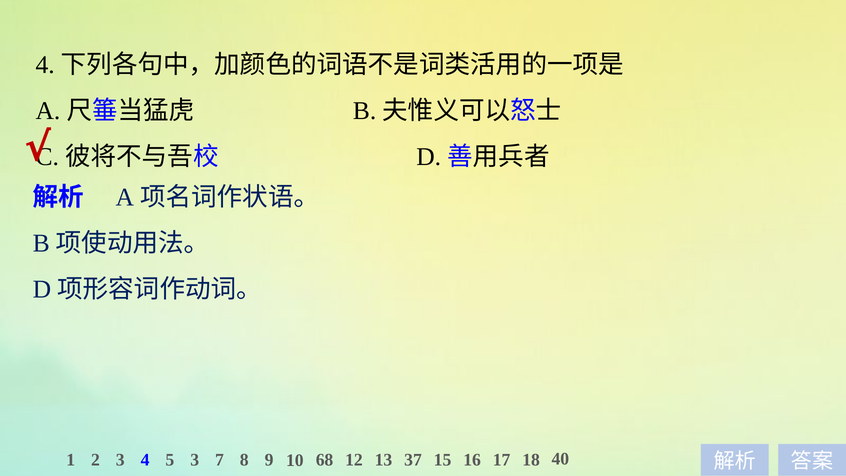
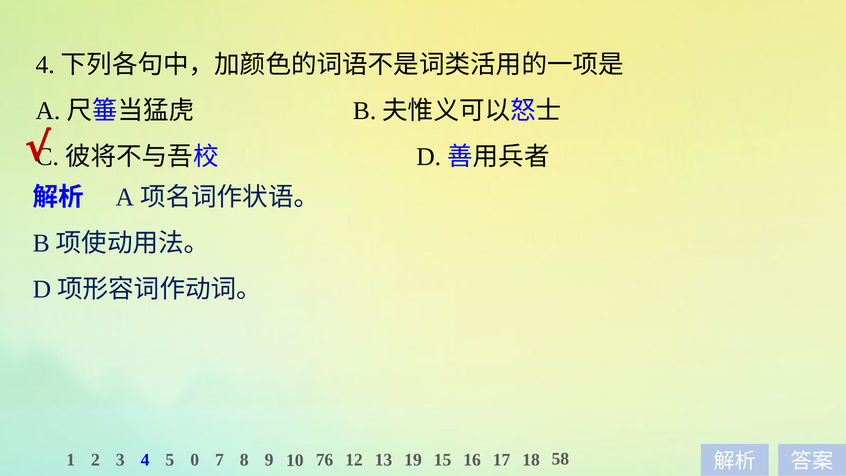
5 3: 3 -> 0 (195, 460)
68: 68 -> 76 (325, 460)
37: 37 -> 19 (413, 460)
40: 40 -> 58 (560, 459)
